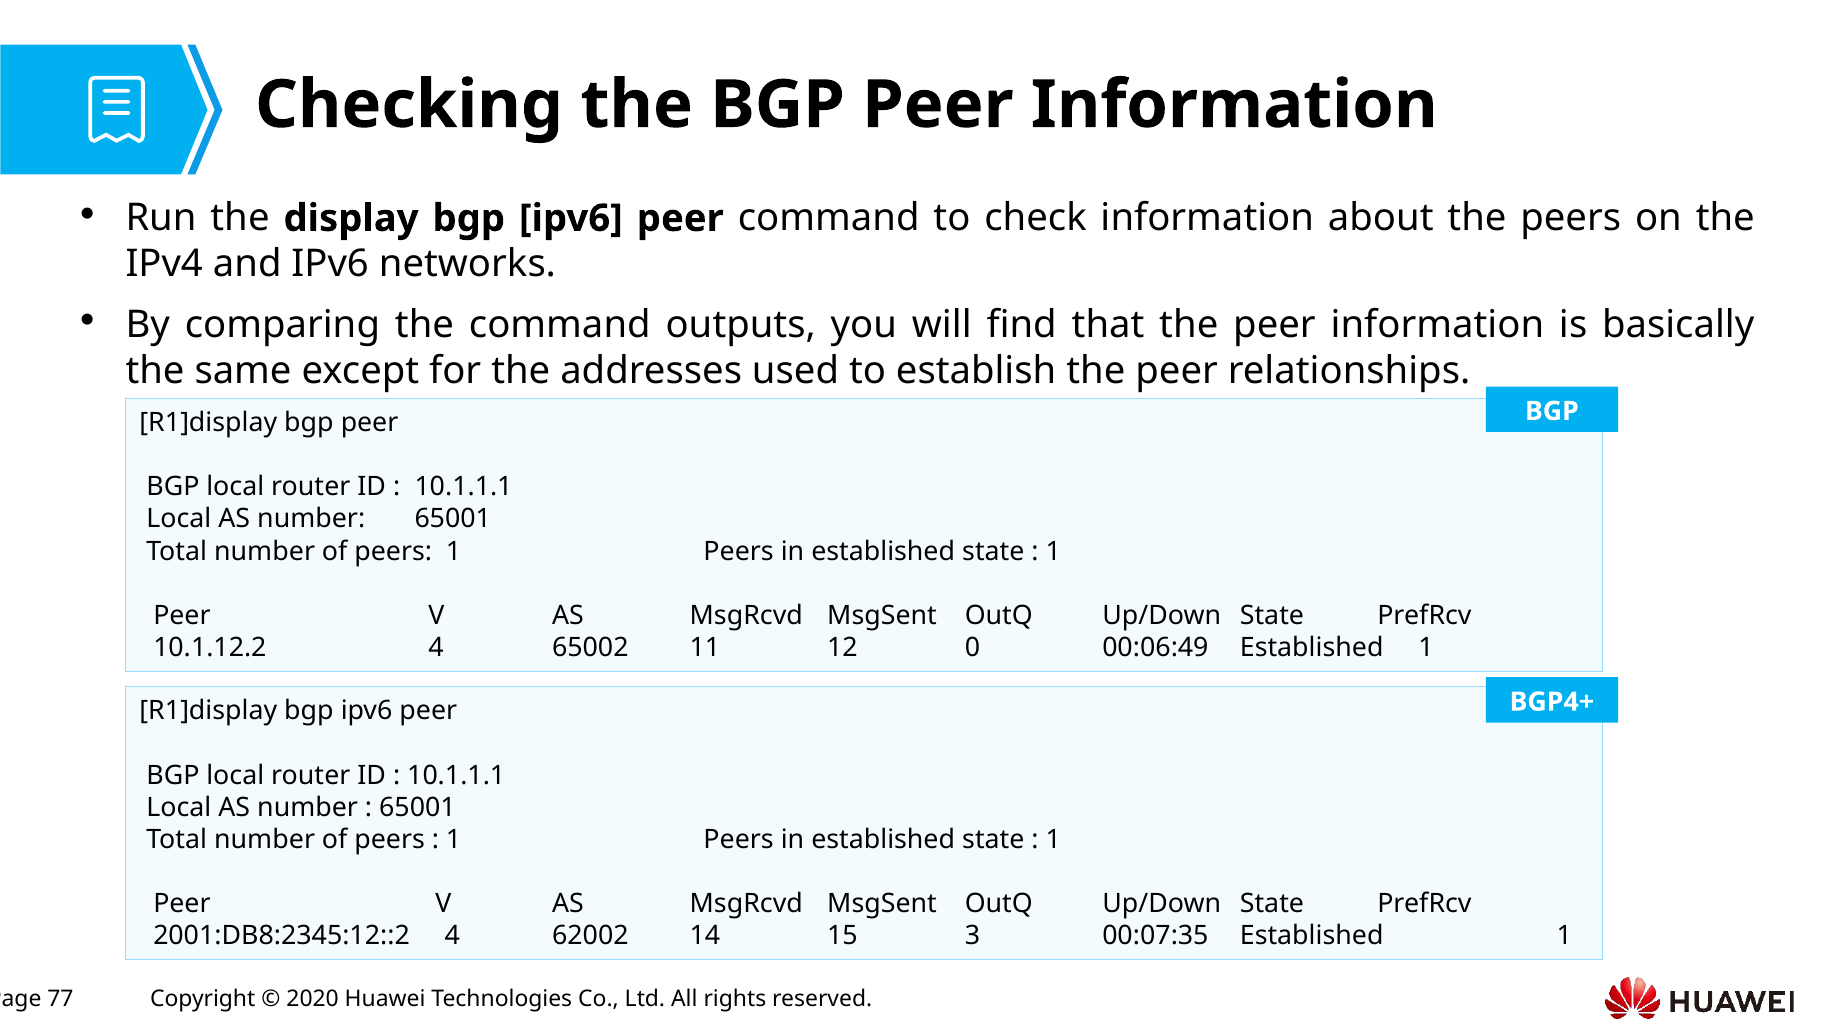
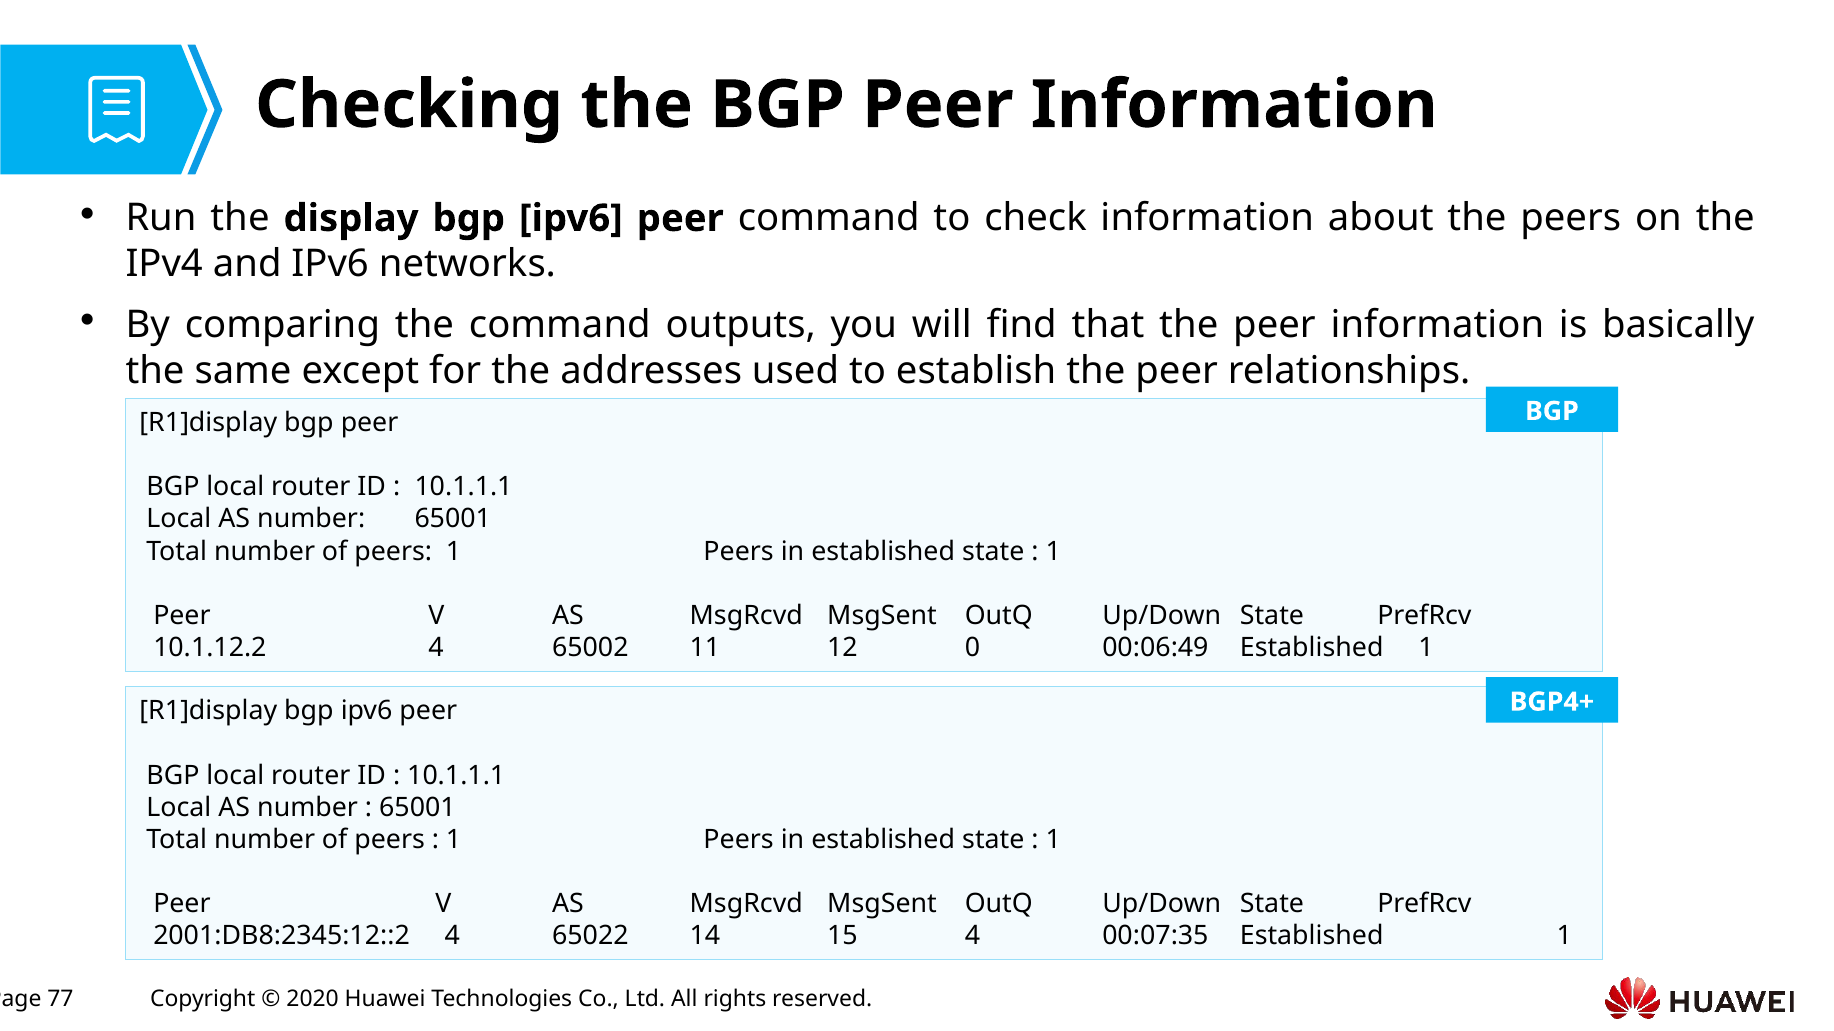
62002: 62002 -> 65022 (590, 936)
15 3: 3 -> 4 (972, 936)
